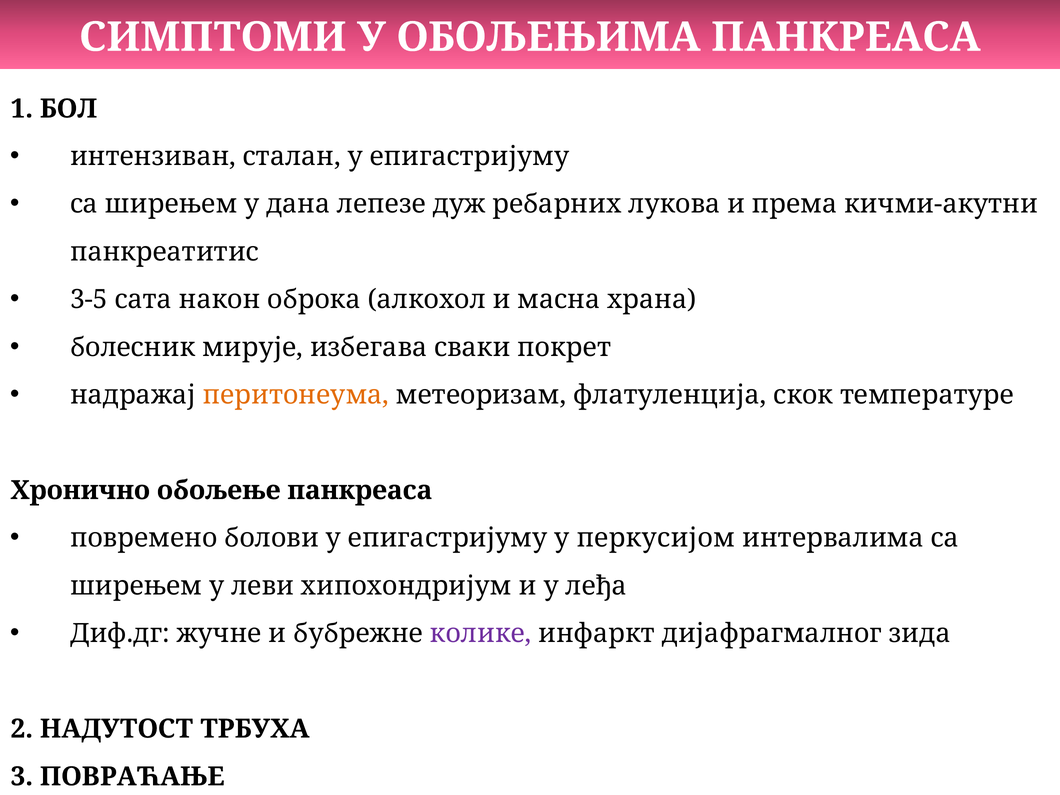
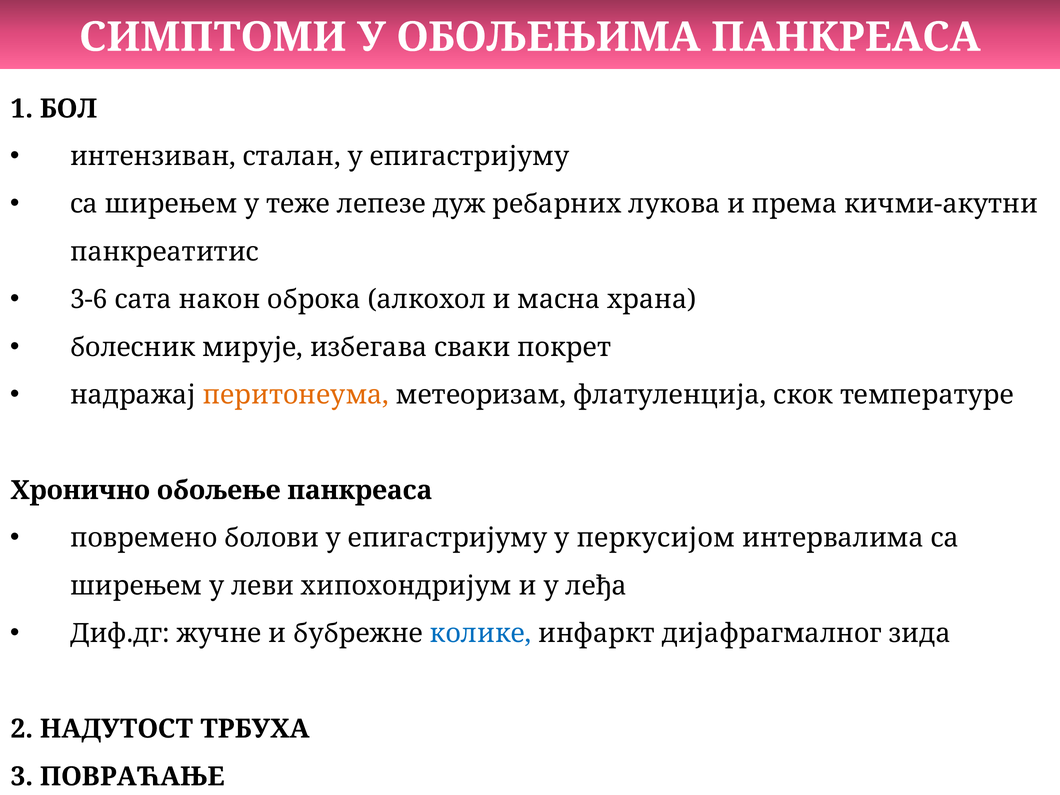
дана: дана -> теже (298, 204)
3-5: 3-5 -> 3-6 (89, 300)
колике colour: purple -> blue (481, 633)
